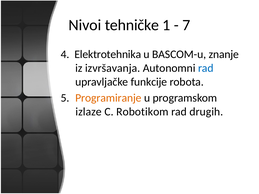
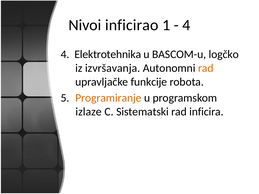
tehničke: tehničke -> inficirao (132, 25)
7: 7 -> 4 (186, 25)
znanje: znanje -> logčko (224, 54)
rad colour: blue -> orange (206, 68)
Robotikom: Robotikom -> Sistematski (143, 112)
drugih: drugih -> inficira (206, 112)
